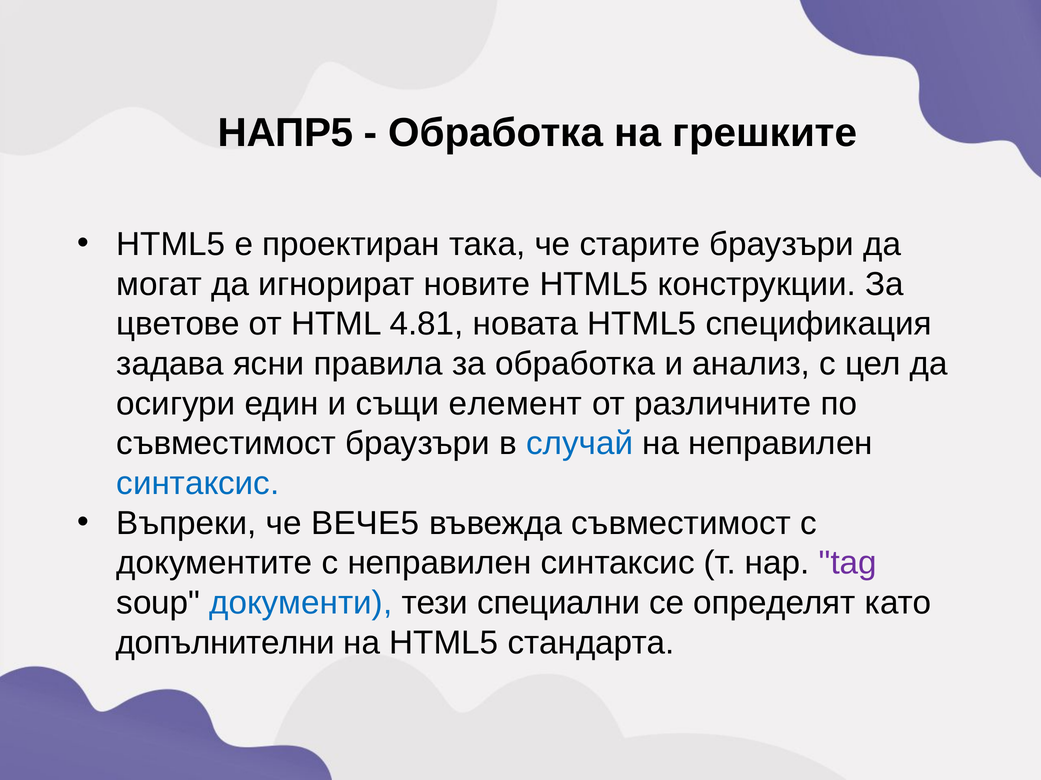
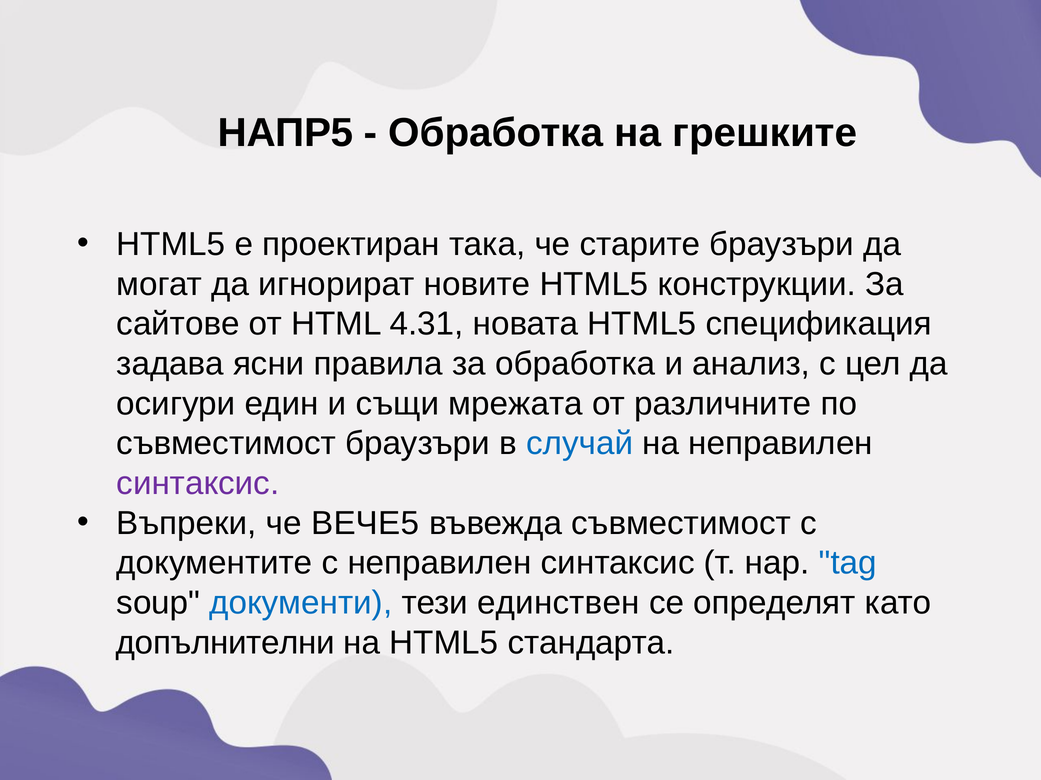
цветове: цветове -> сайтове (178, 324)
4.81: 4.81 -> 4.31 (427, 324)
елемент: елемент -> мрежата (516, 404)
синтаксис colour: blue -> purple (198, 484)
tag colour: purple -> blue (848, 563)
специални: специални -> единствен (558, 603)
